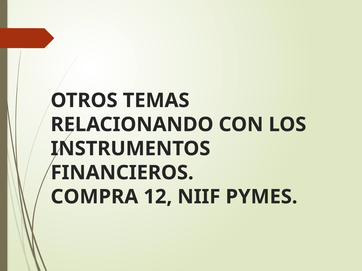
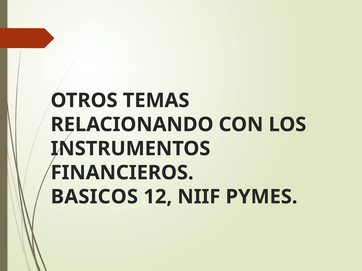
COMPRA: COMPRA -> BASICOS (94, 197)
